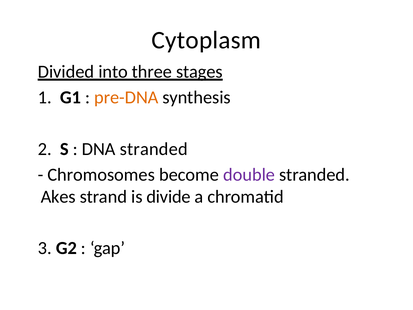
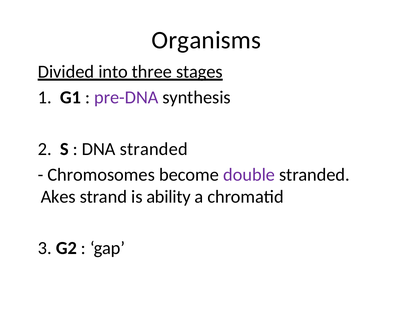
Cytoplasm: Cytoplasm -> Organisms (206, 40)
pre-DNA colour: orange -> purple (126, 97)
divide: divide -> ability (169, 197)
